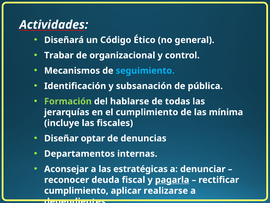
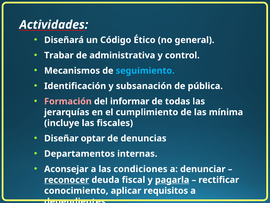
organizacional: organizacional -> administrativa (122, 55)
Formación colour: light green -> pink (68, 101)
hablarse: hablarse -> informar (130, 101)
estratégicas: estratégicas -> condiciones (140, 169)
reconocer underline: none -> present (67, 179)
cumplimiento: cumplimiento -> conocimiento (76, 190)
realizarse: realizarse -> requisitos (166, 190)
